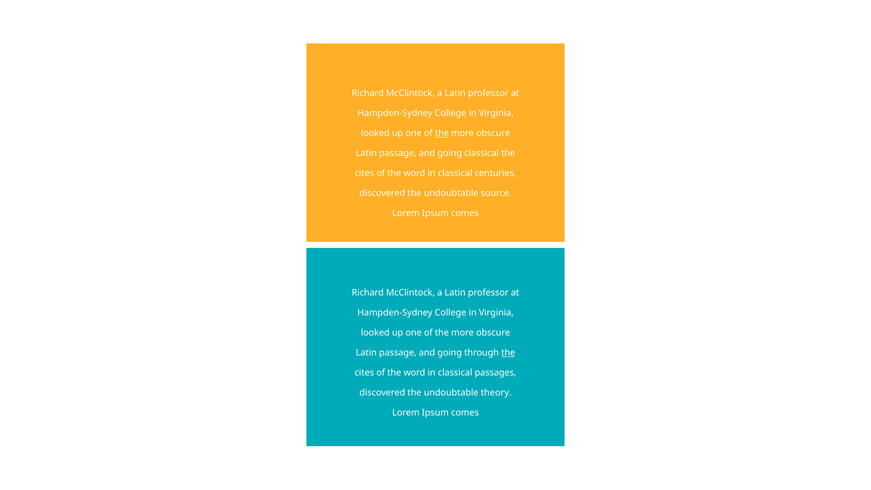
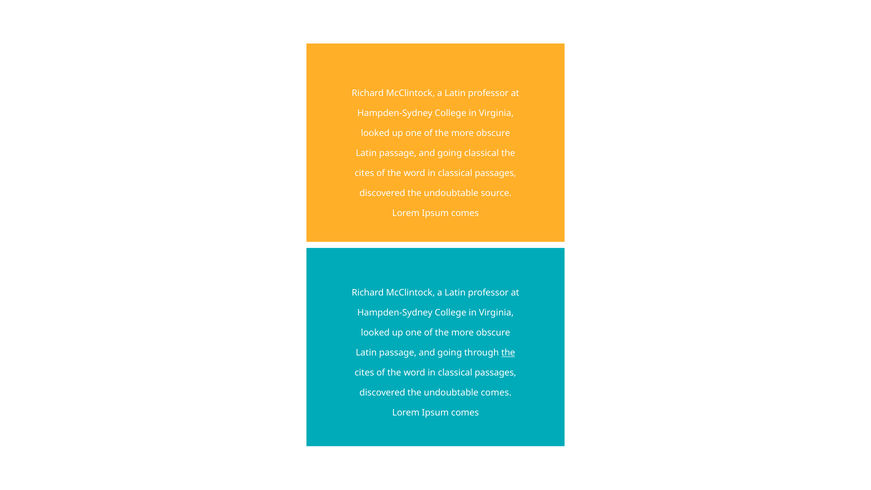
the underline: present -> none (442, 133)
centuries: centuries -> passages (496, 173)
undoubtable theory: theory -> comes (496, 393)
